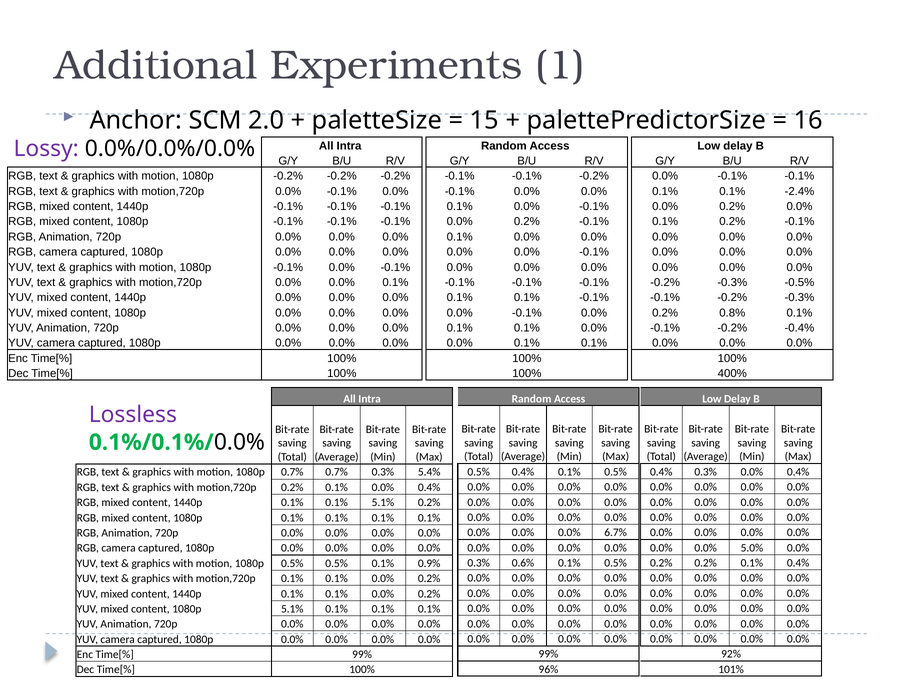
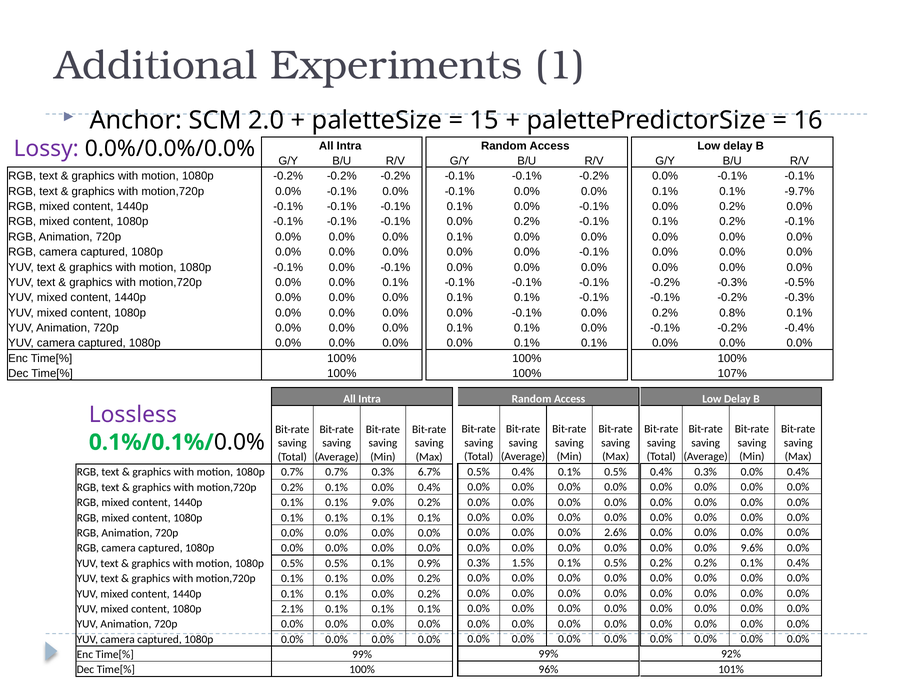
-2.4%: -2.4% -> -9.7% (799, 192)
400%: 400% -> 107% (732, 374)
5.4%: 5.4% -> 6.7% (429, 473)
0.1% 5.1%: 5.1% -> 9.0% (383, 503)
6.7%: 6.7% -> 2.6% (616, 533)
5.0%: 5.0% -> 9.6% (752, 548)
0.6%: 0.6% -> 1.5% (523, 564)
1080p 5.1%: 5.1% -> 2.1% (292, 610)
